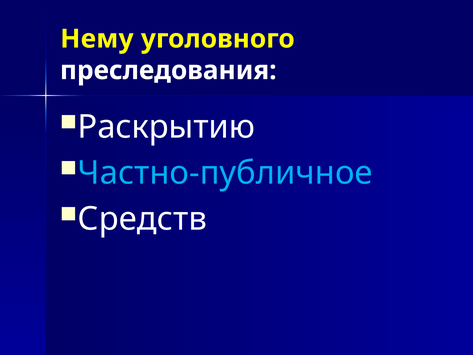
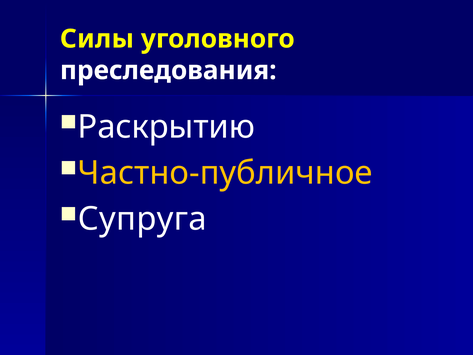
Нему: Нему -> Силы (97, 39)
Частно-публичное colour: light blue -> yellow (225, 173)
Средств: Средств -> Супруга (142, 219)
